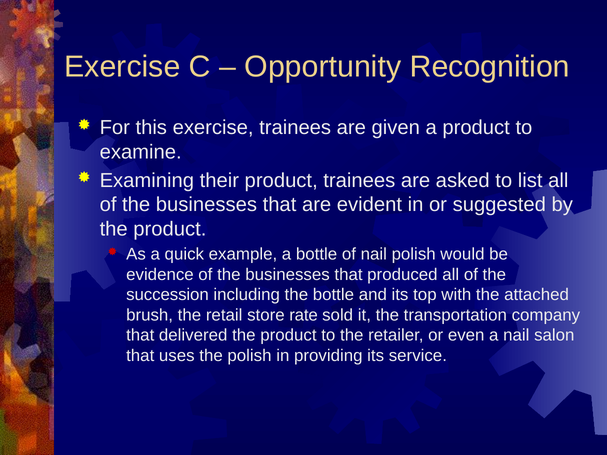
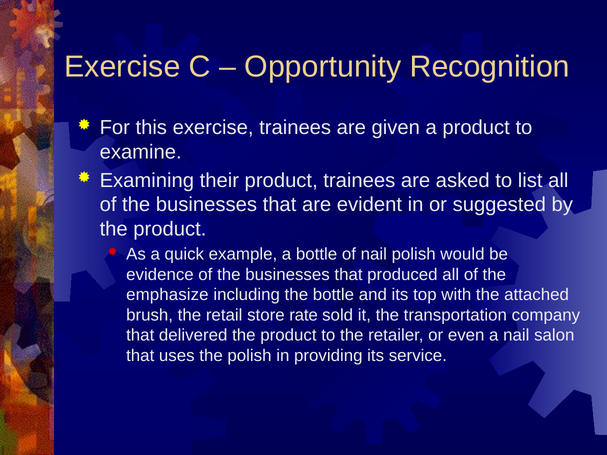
succession: succession -> emphasize (167, 295)
